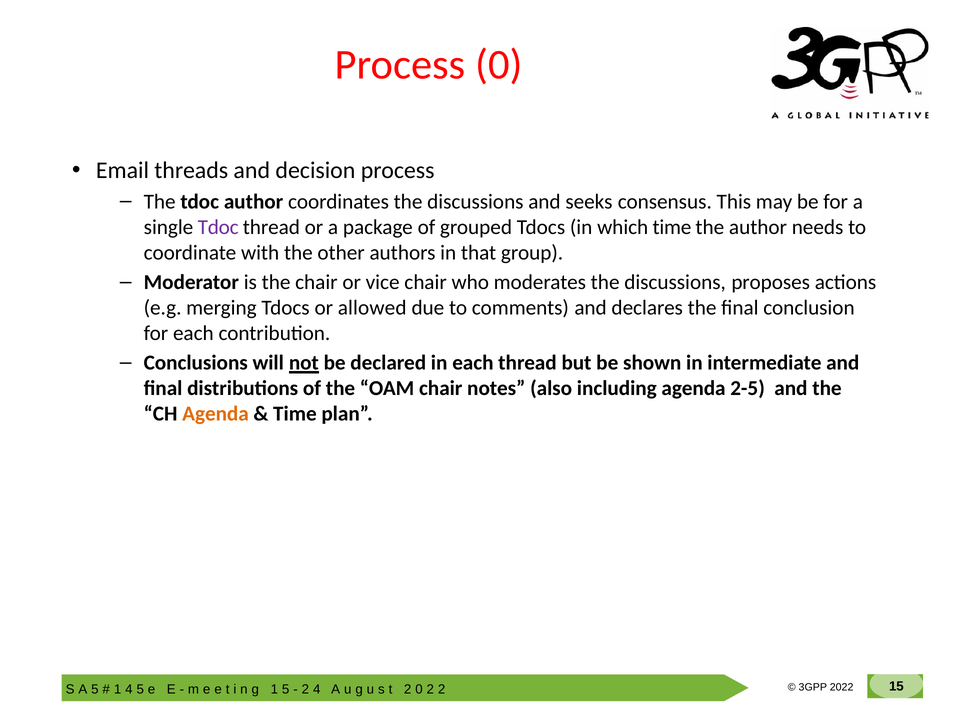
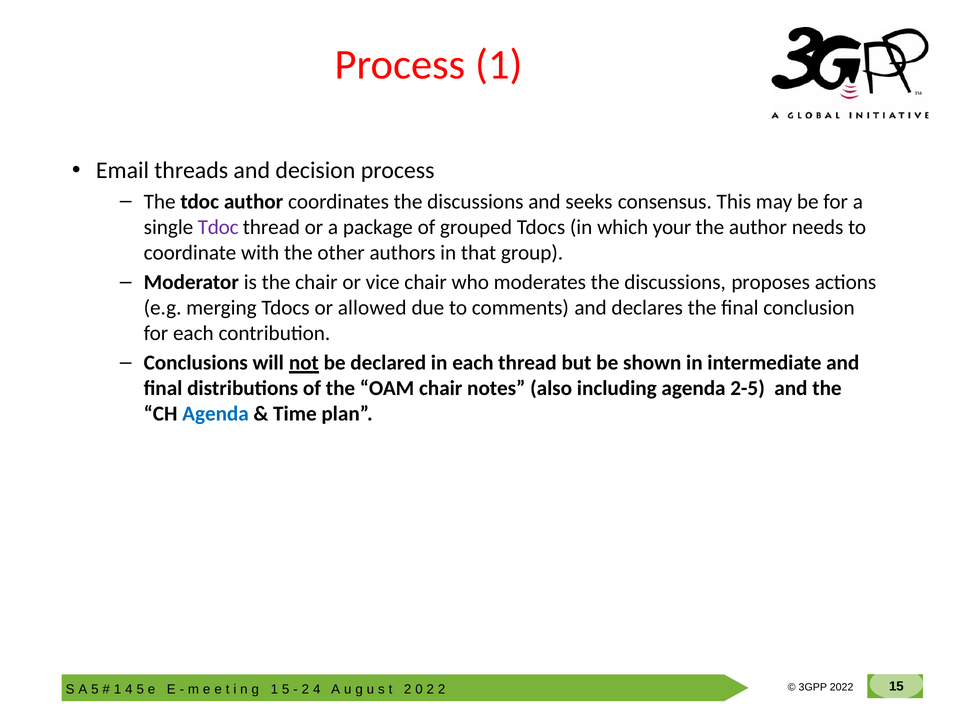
Process 0: 0 -> 1 (499, 65)
which time: time -> your (672, 227)
Agenda colour: orange -> blue (216, 414)
